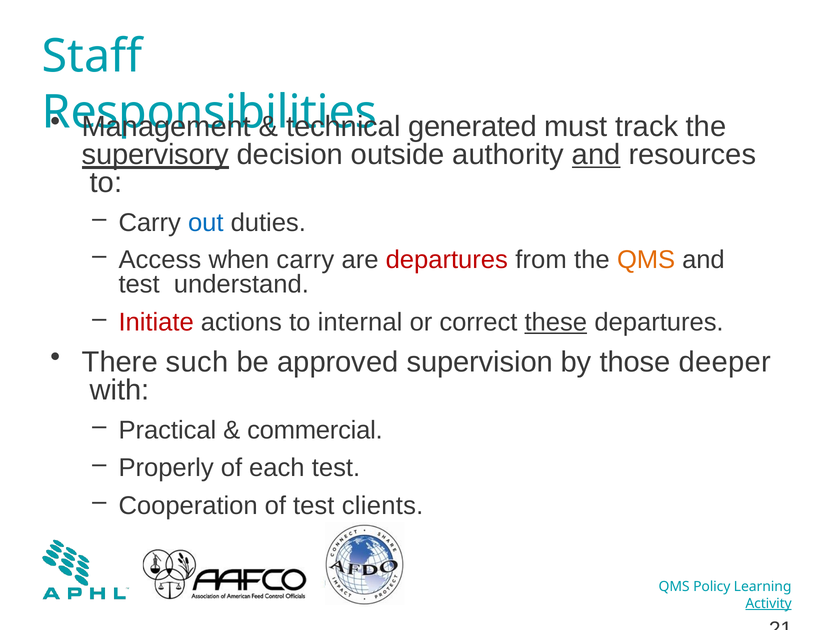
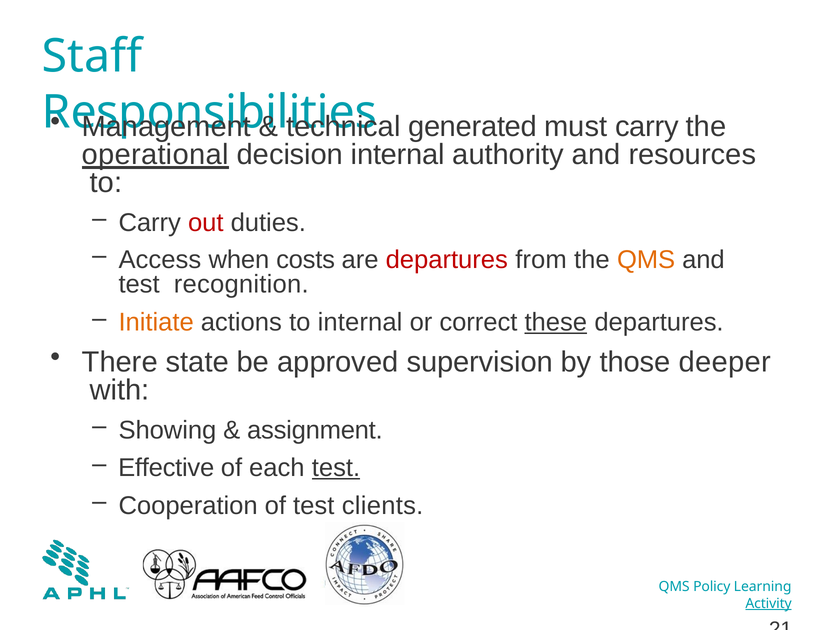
must track: track -> carry (647, 126)
supervisory: supervisory -> operational (155, 154)
decision outside: outside -> internal (398, 154)
and underline: present -> none (596, 154)
out colour: blue -> red (206, 222)
when carry: carry -> costs (306, 259)
understand: understand -> recognition (241, 284)
Initiate colour: red -> orange (156, 322)
such: such -> state (197, 362)
Practical: Practical -> Showing (167, 430)
commercial: commercial -> assignment (315, 430)
Properly: Properly -> Effective (166, 467)
test underline: none -> present (336, 467)
